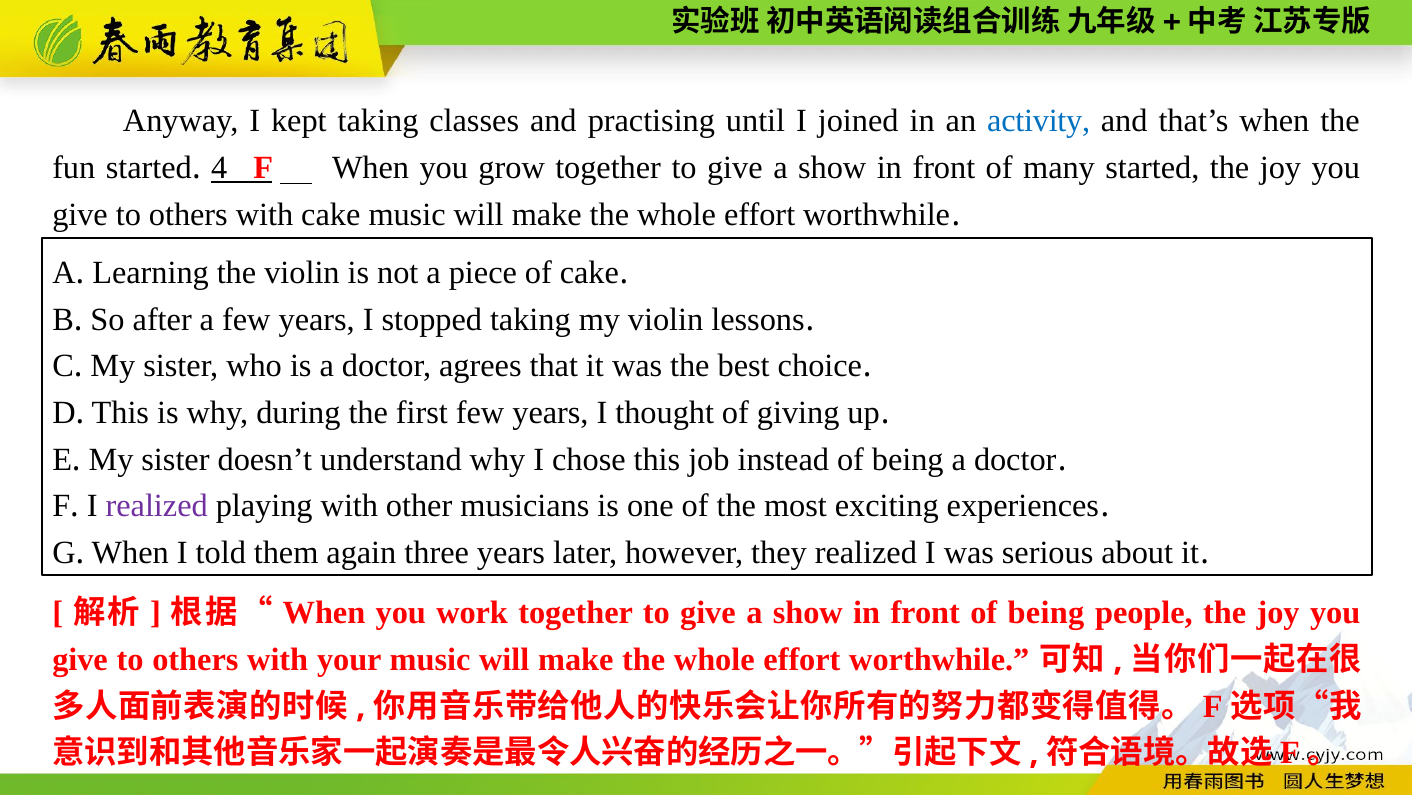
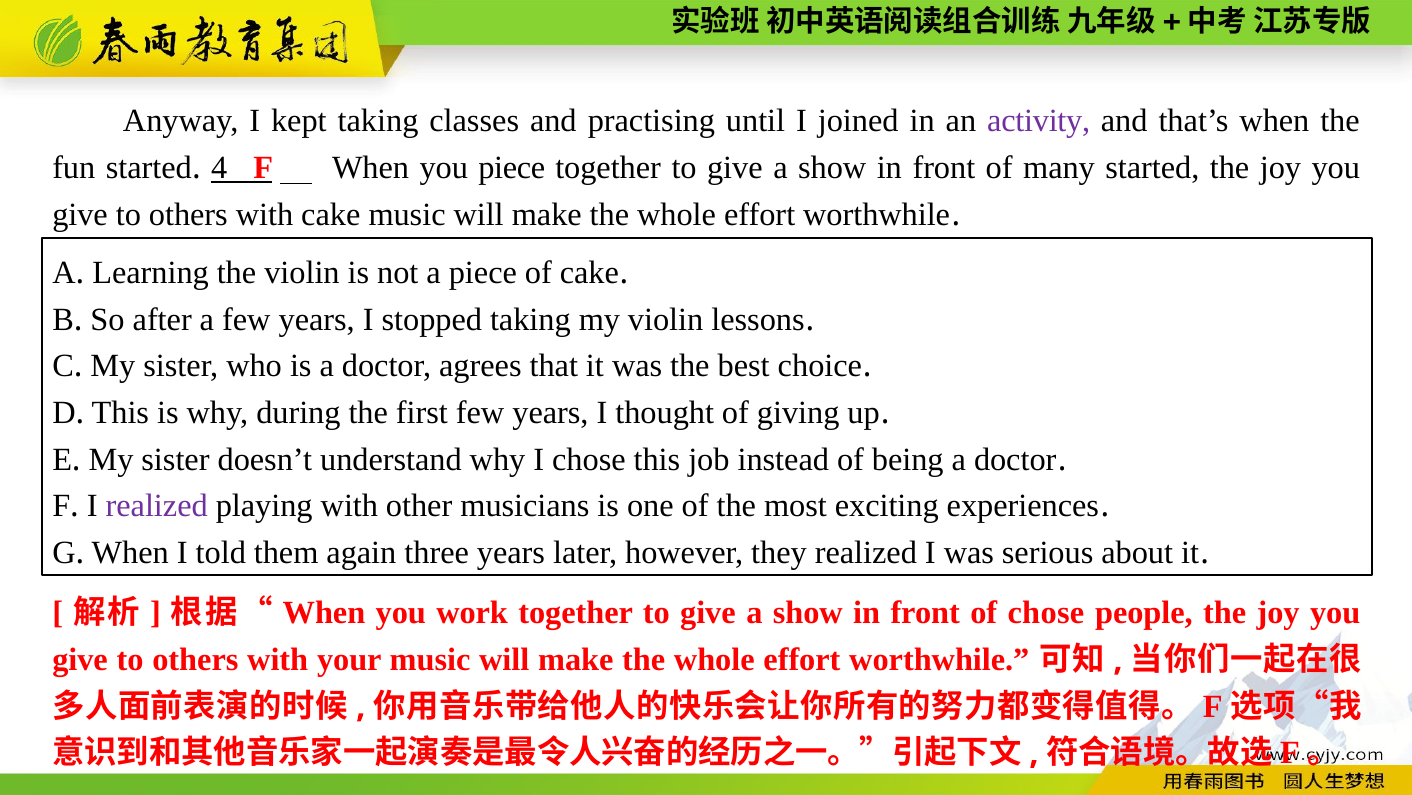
activity colour: blue -> purple (1039, 121)
you grow: grow -> piece (512, 168)
front of being: being -> chose (1046, 613)
